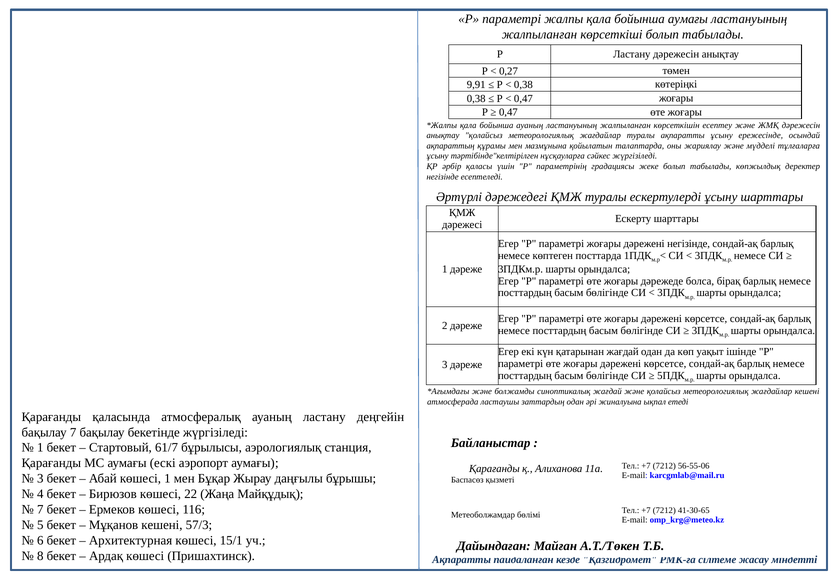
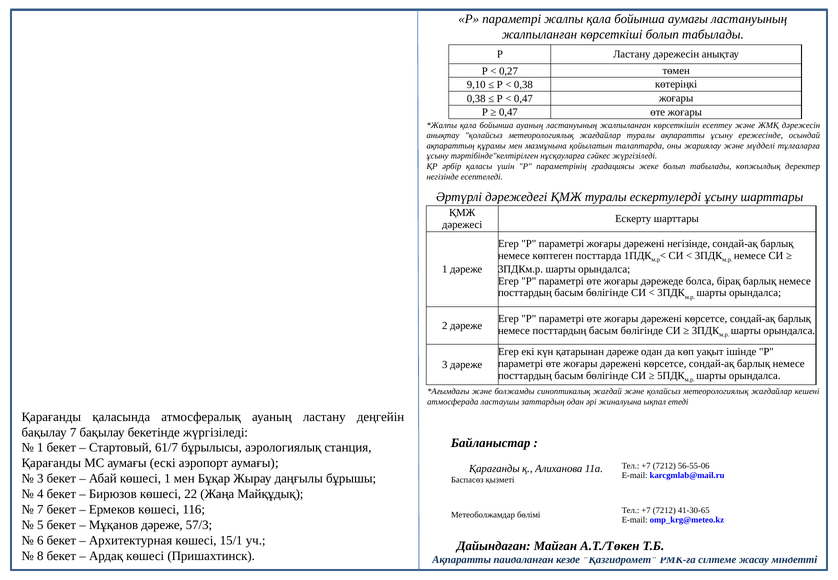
9,91: 9,91 -> 9,10 (476, 85)
қатарынан жағдай: жағдай -> дәреже (623, 352)
Мұқанов кешені: кешені -> дәреже (162, 525)
